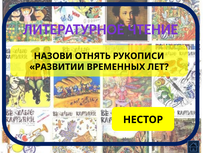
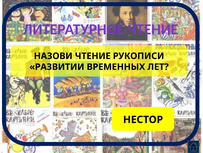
НАЗОВИ ОТНЯТЬ: ОТНЯТЬ -> ЧТЕНИЕ (93, 56)
